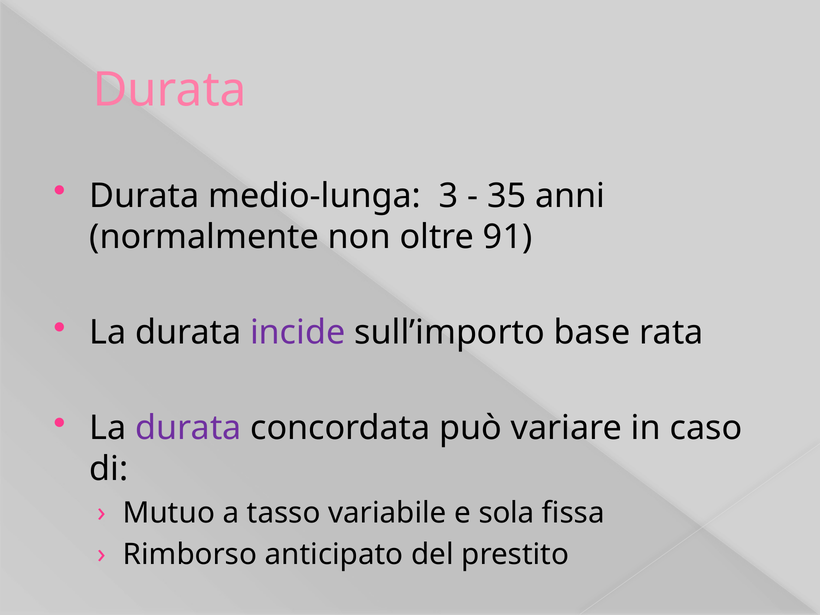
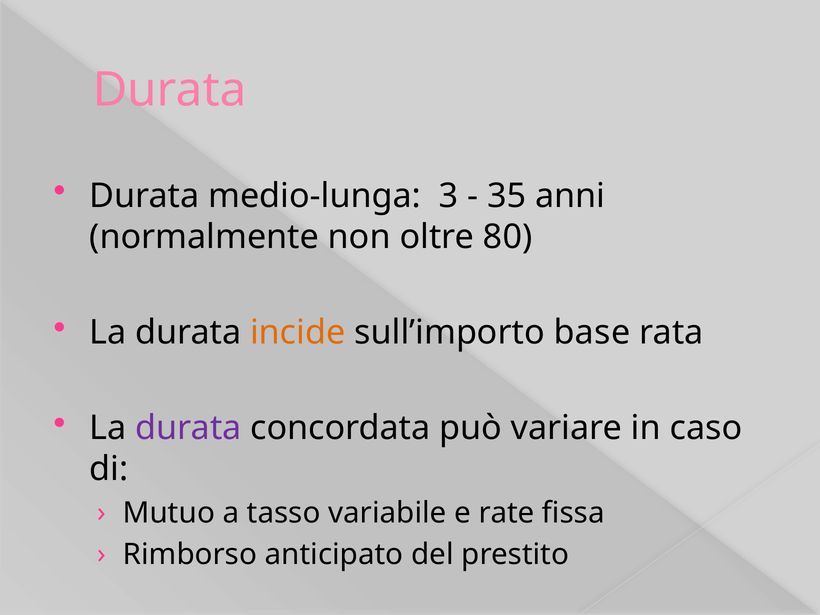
91: 91 -> 80 (508, 237)
incide colour: purple -> orange (298, 332)
sola: sola -> rate (507, 513)
